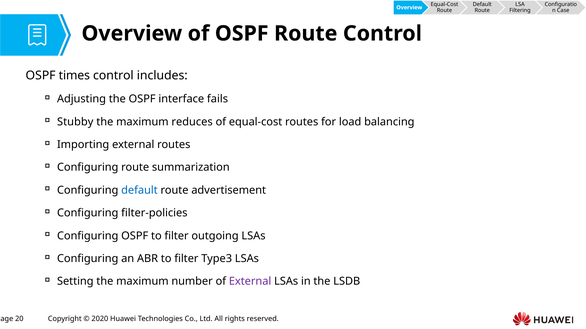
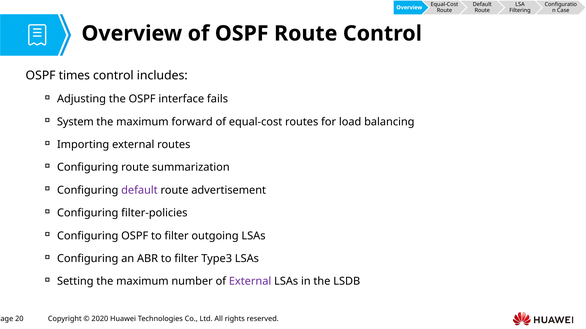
Stubby: Stubby -> System (75, 122)
reduces: reduces -> forward (192, 122)
default colour: blue -> purple (139, 191)
